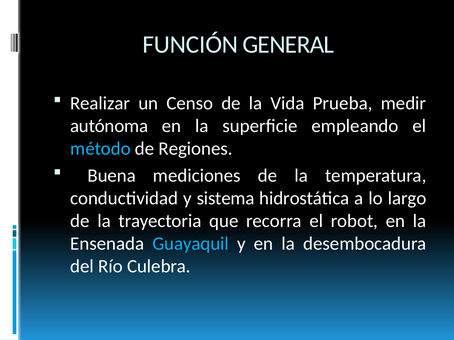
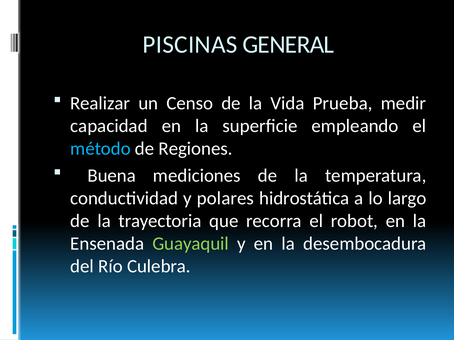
FUNCIÓN: FUNCIÓN -> PISCINAS (190, 45)
autónoma: autónoma -> capacidad (109, 126)
sistema: sistema -> polares (225, 199)
Guayaquil colour: light blue -> light green (191, 244)
